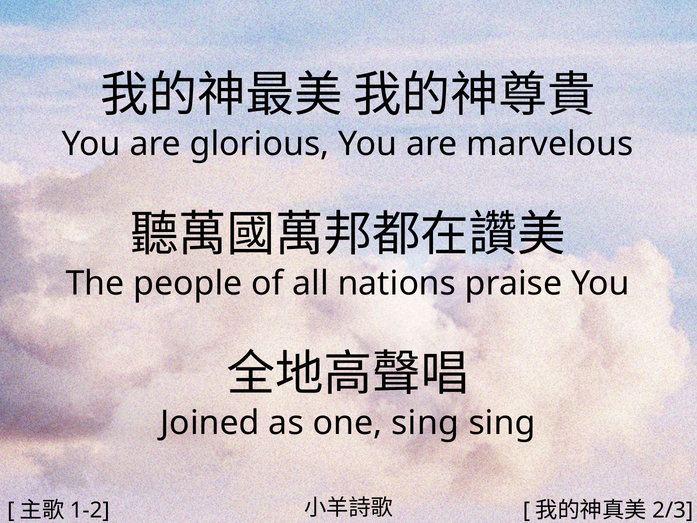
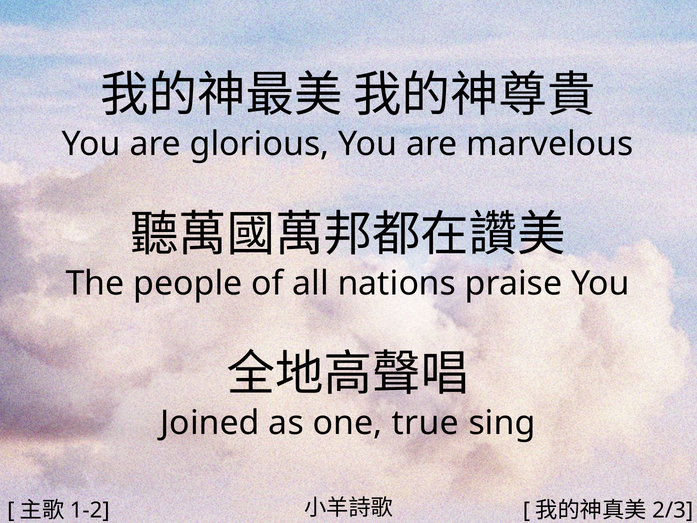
one sing: sing -> true (425, 423)
